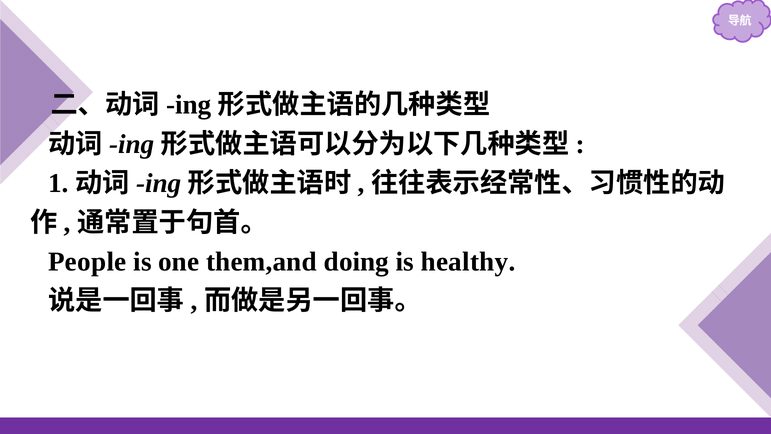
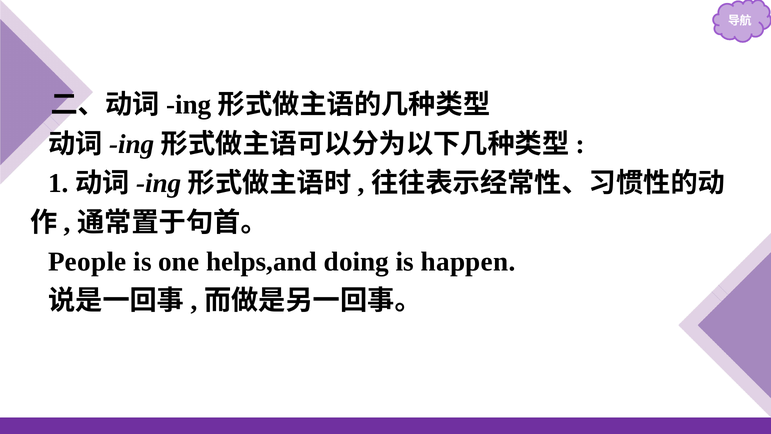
them,and: them,and -> helps,and (262, 261)
healthy: healthy -> happen (468, 261)
